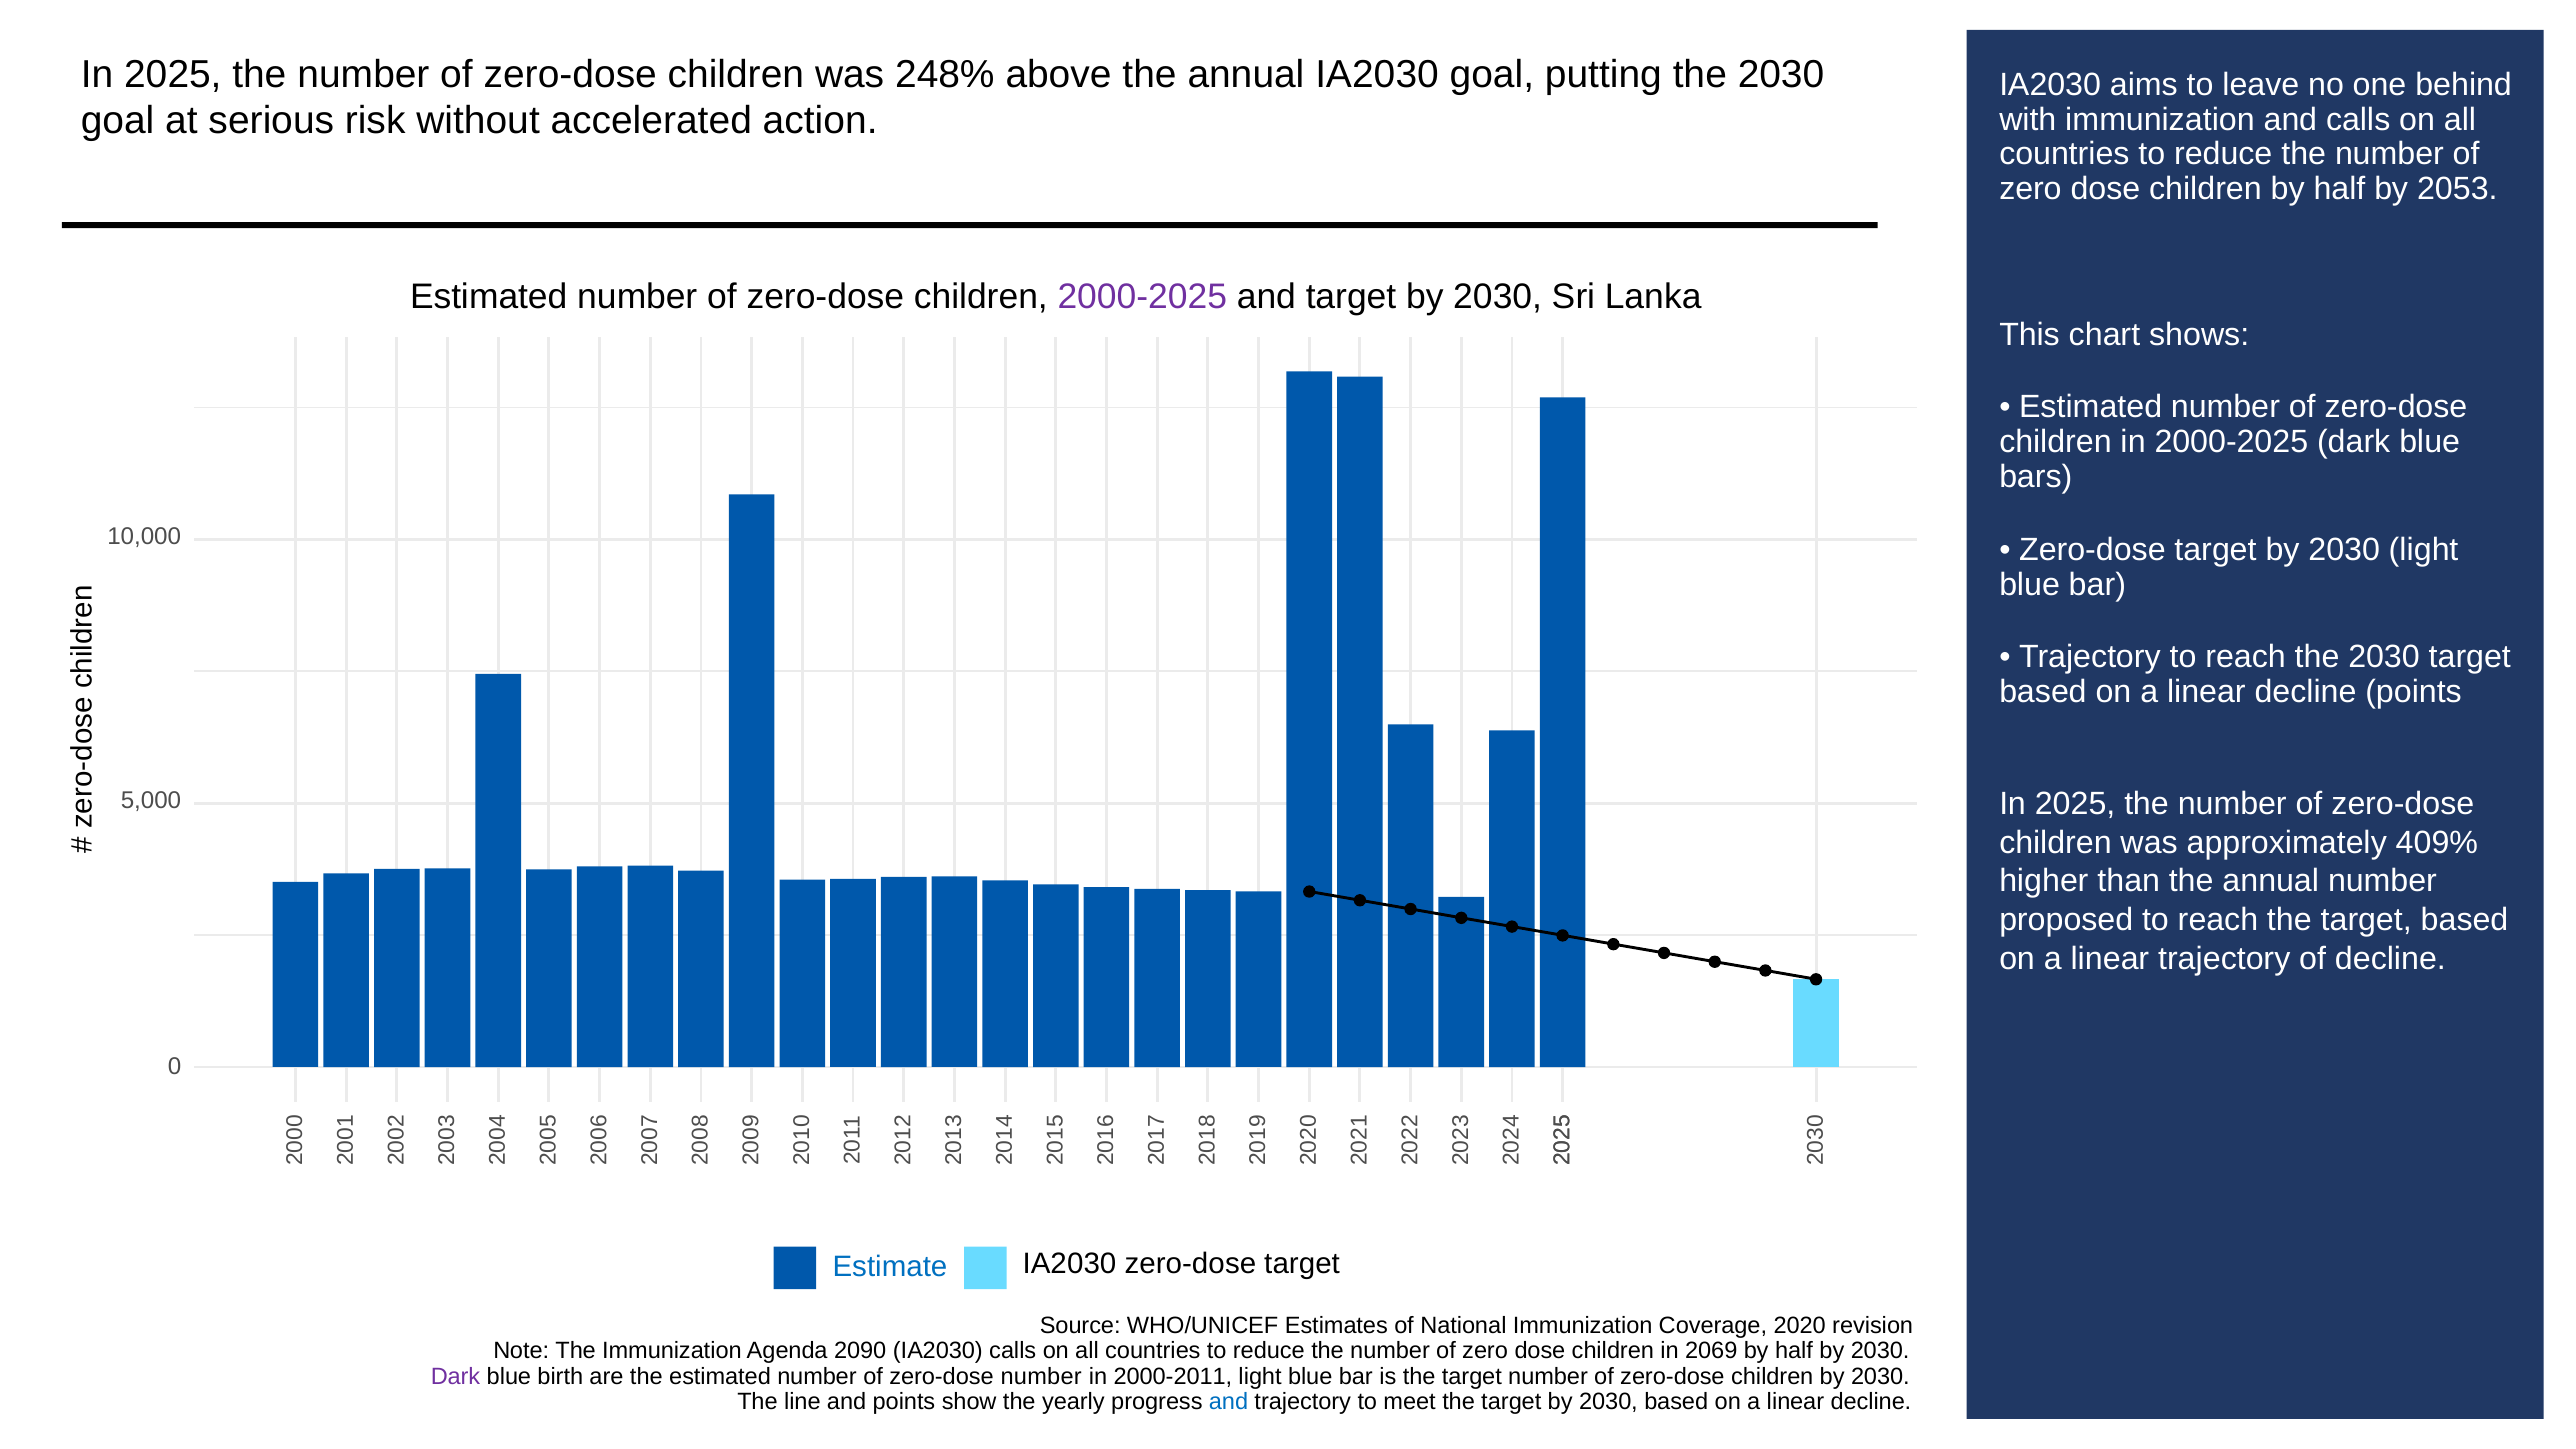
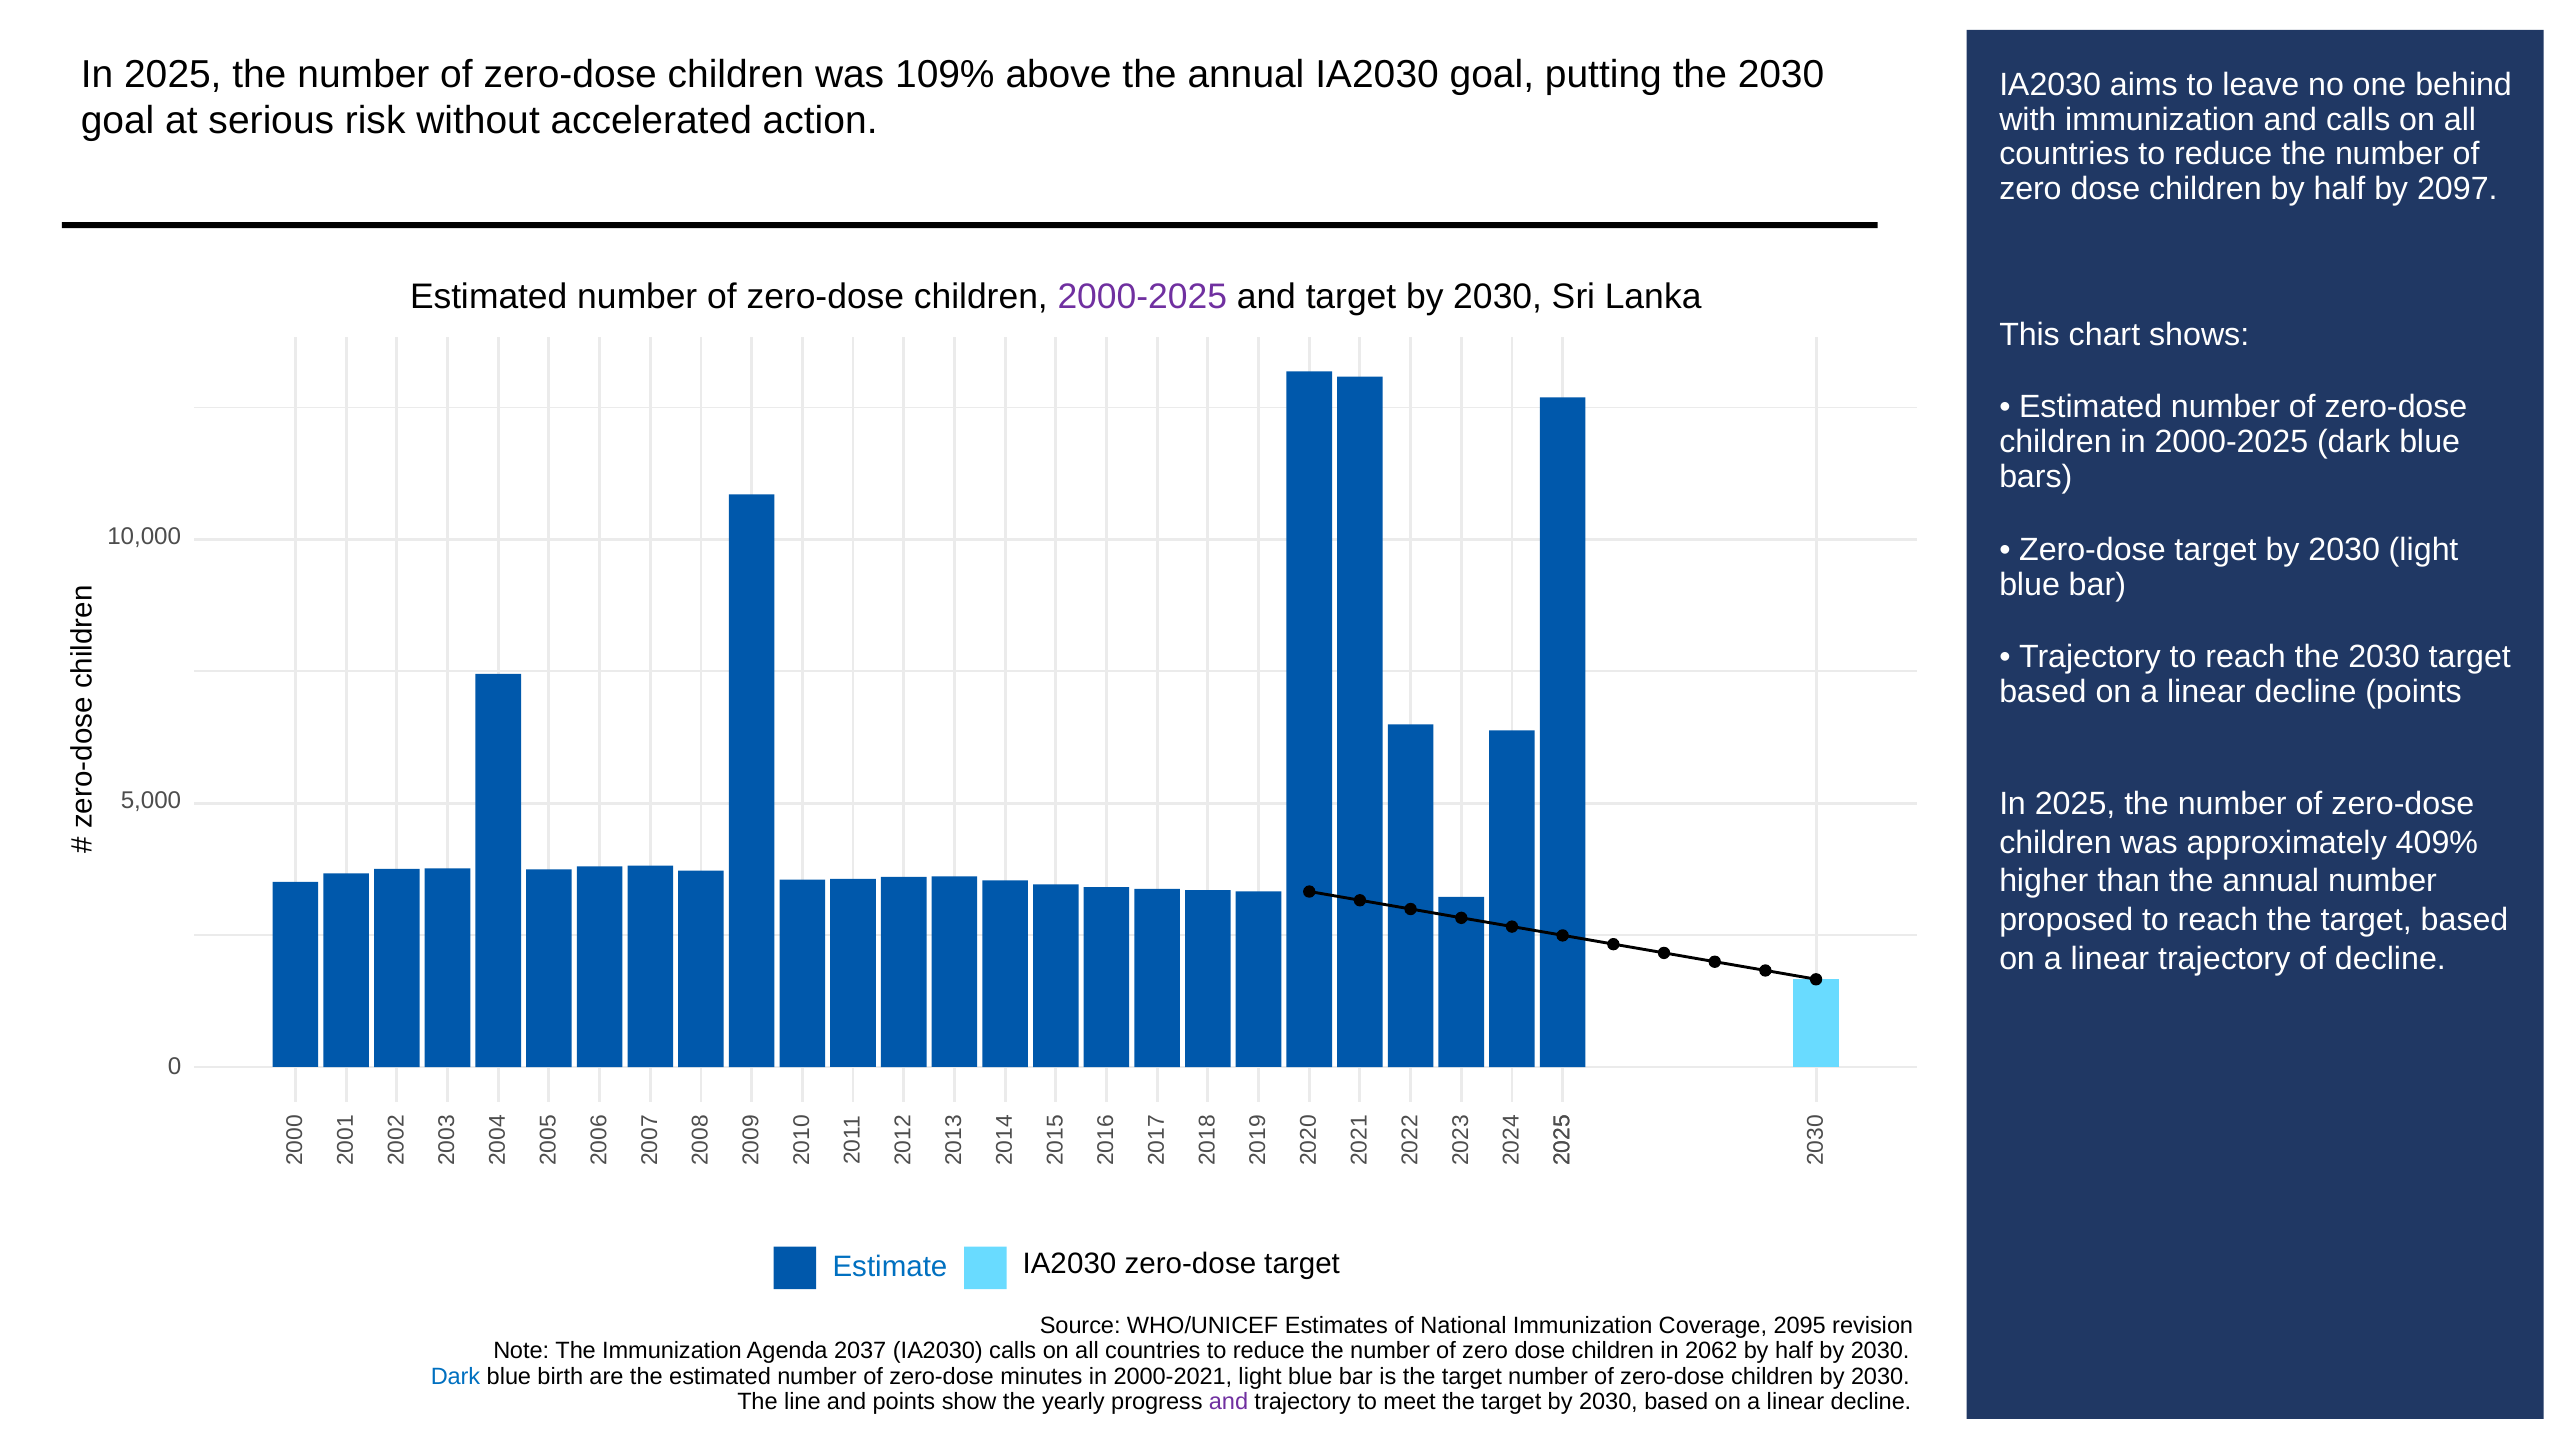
248%: 248% -> 109% (945, 74)
2053: 2053 -> 2097 (2457, 189)
2020: 2020 -> 2095 (1800, 1326)
2090: 2090 -> 2037 (860, 1351)
2069: 2069 -> 2062 (1711, 1351)
Dark colour: purple -> blue (456, 1377)
zero-dose number: number -> minutes (1041, 1377)
2000-2011: 2000-2011 -> 2000-2021 (1173, 1377)
and colour: blue -> purple (1229, 1402)
